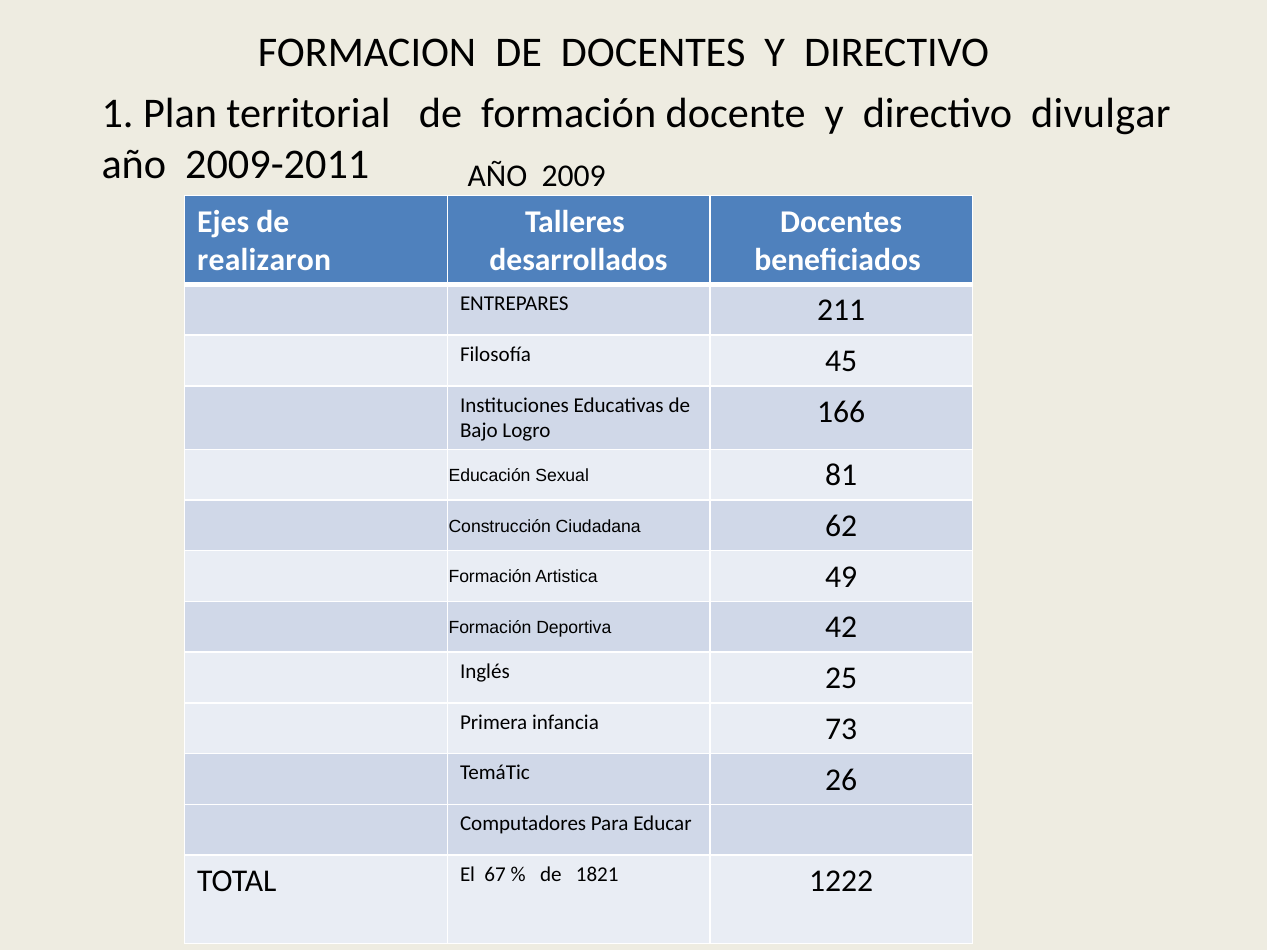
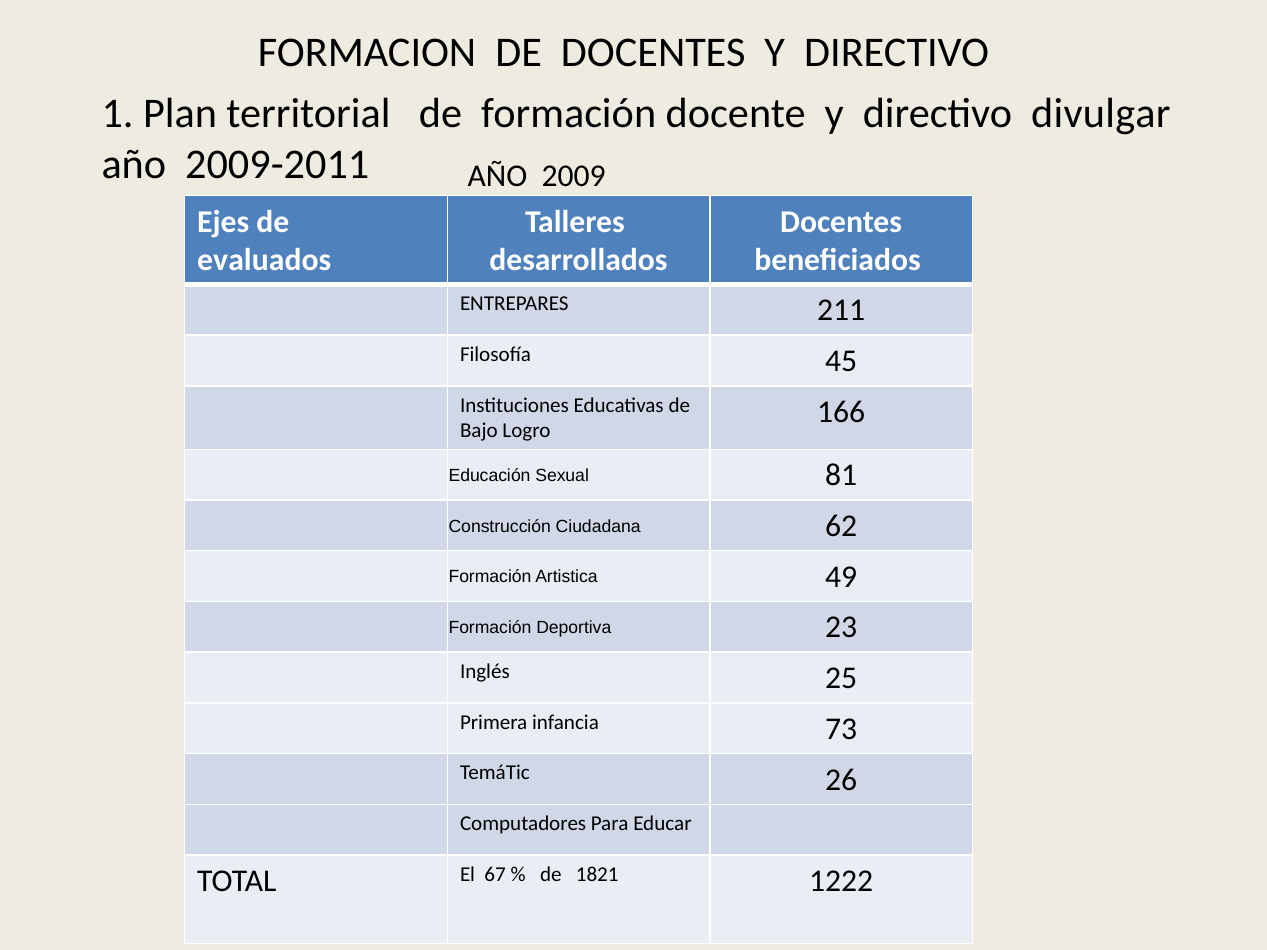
realizaron: realizaron -> evaluados (264, 261)
42: 42 -> 23 (841, 628)
